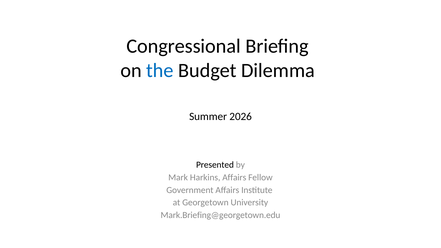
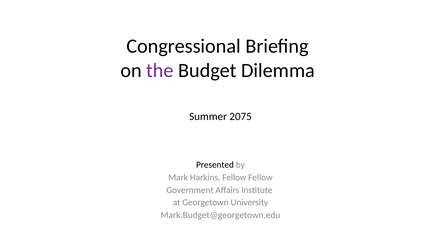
the colour: blue -> purple (160, 70)
2026: 2026 -> 2075 (241, 116)
Harkins Affairs: Affairs -> Fellow (234, 177)
Mark.Briefing@georgetown.edu: Mark.Briefing@georgetown.edu -> Mark.Budget@georgetown.edu (220, 215)
